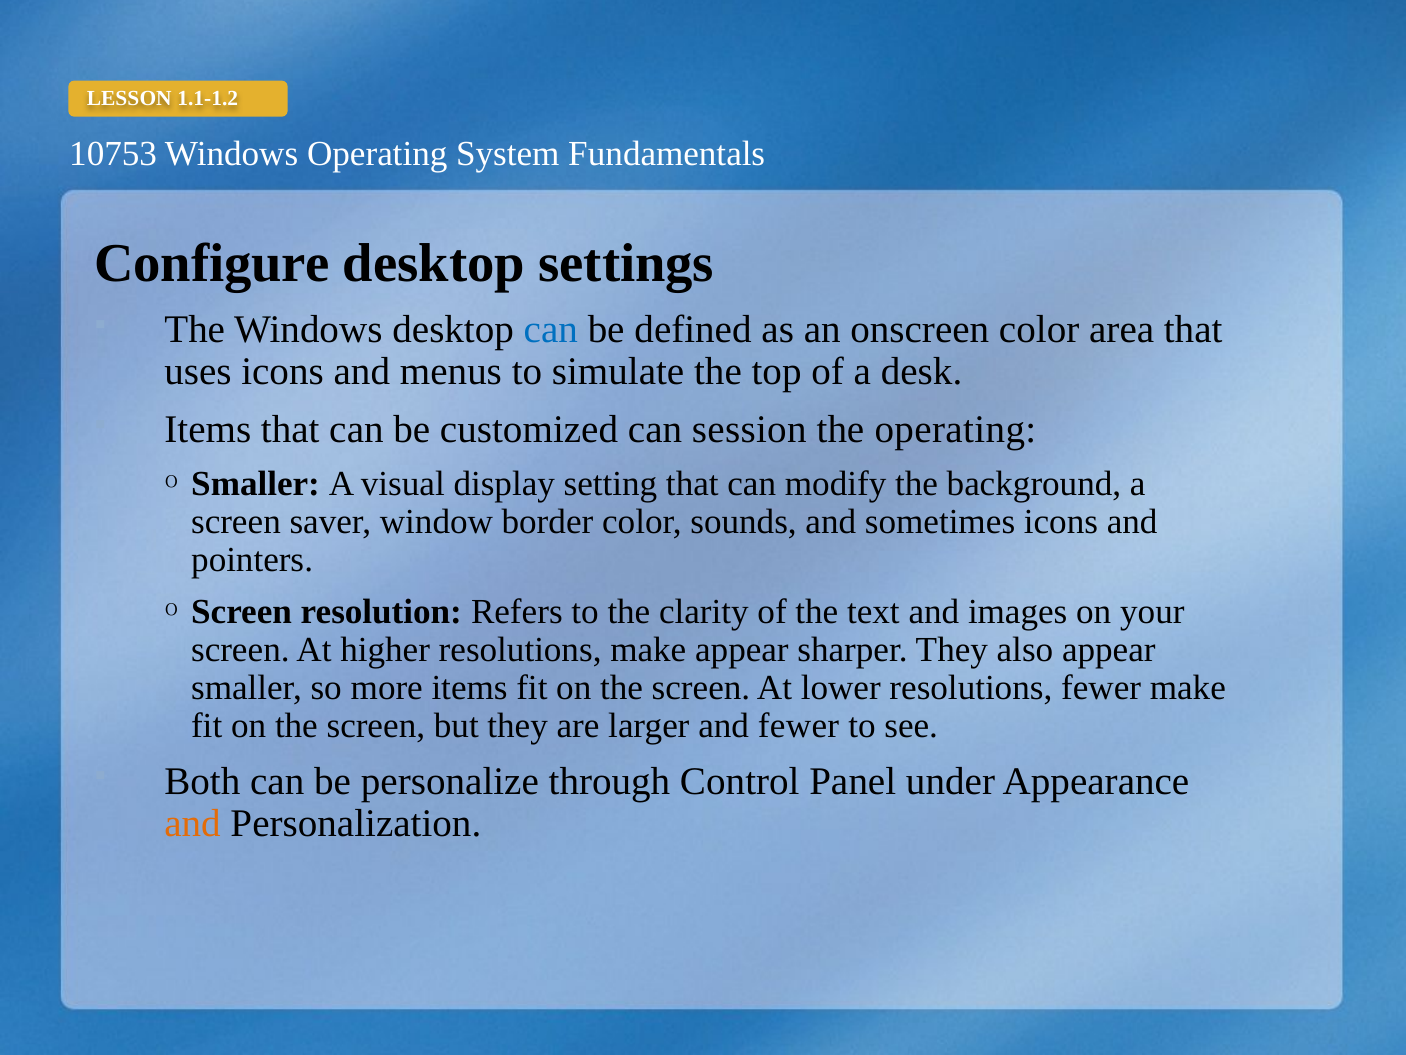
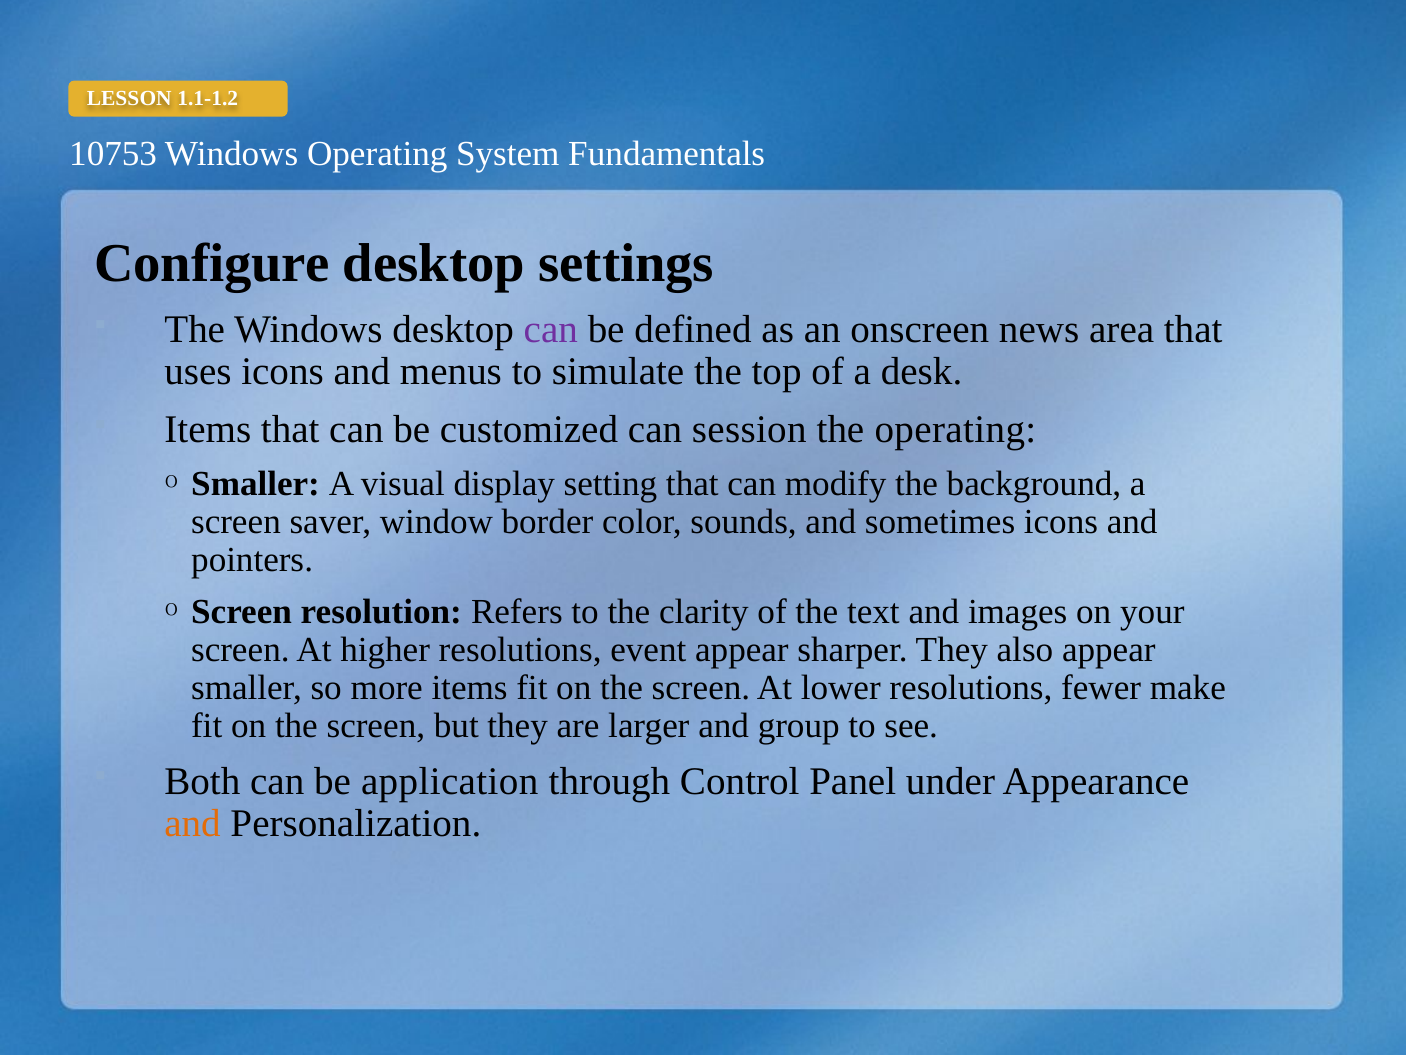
can colour: blue -> purple (551, 330)
onscreen color: color -> news (1039, 330)
resolutions make: make -> event (648, 650)
and fewer: fewer -> group (799, 726)
personalize: personalize -> application (450, 781)
